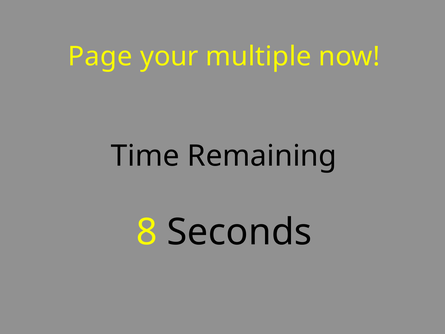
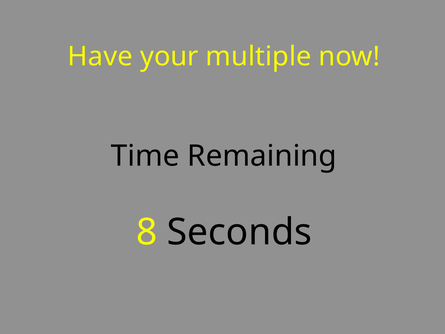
Page: Page -> Have (100, 56)
